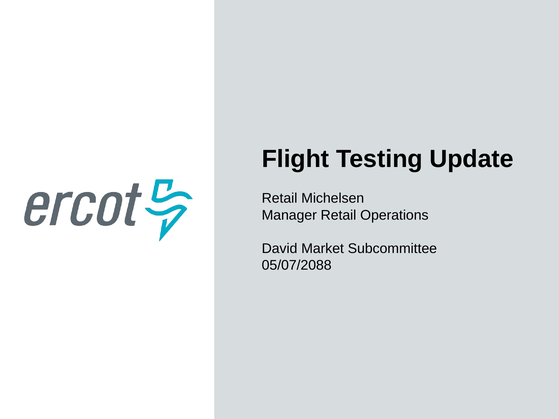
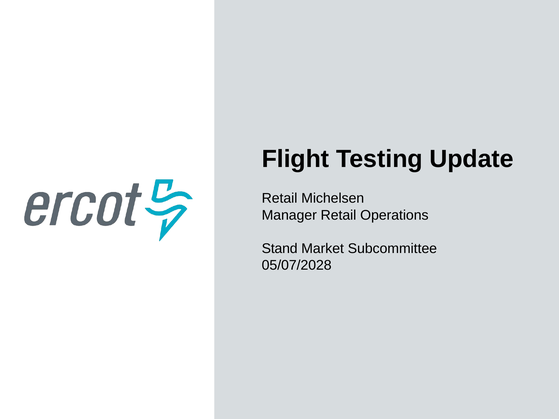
David: David -> Stand (280, 249)
05/07/2088: 05/07/2088 -> 05/07/2028 (297, 266)
